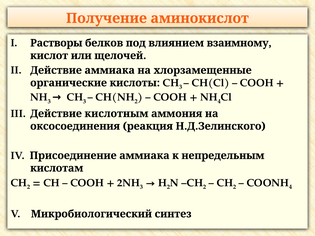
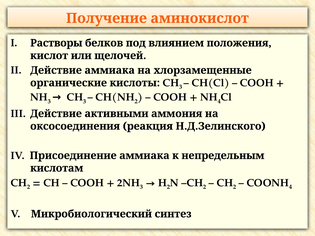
взаимному: взаимному -> положения (239, 43)
кислотным: кислотным -> активными (117, 114)
